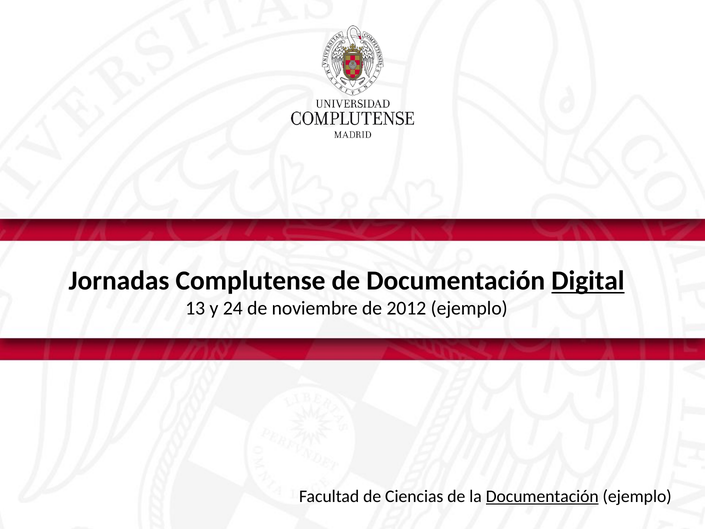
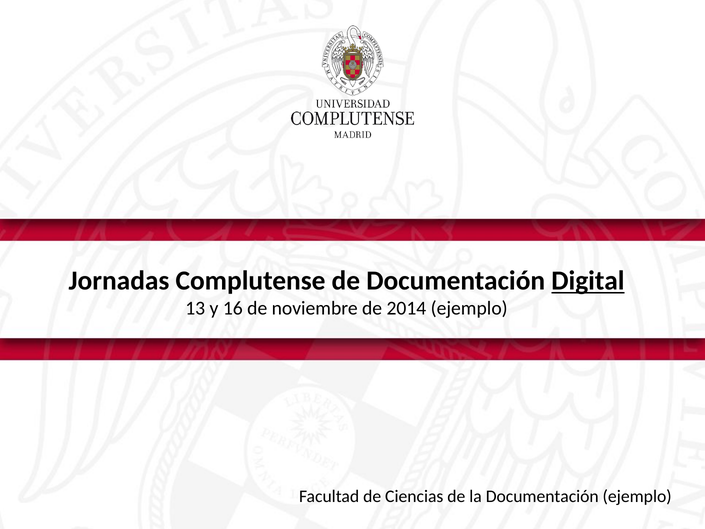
24: 24 -> 16 (233, 308)
2012: 2012 -> 2014 (406, 308)
Documentación underline: present -> none (542, 496)
